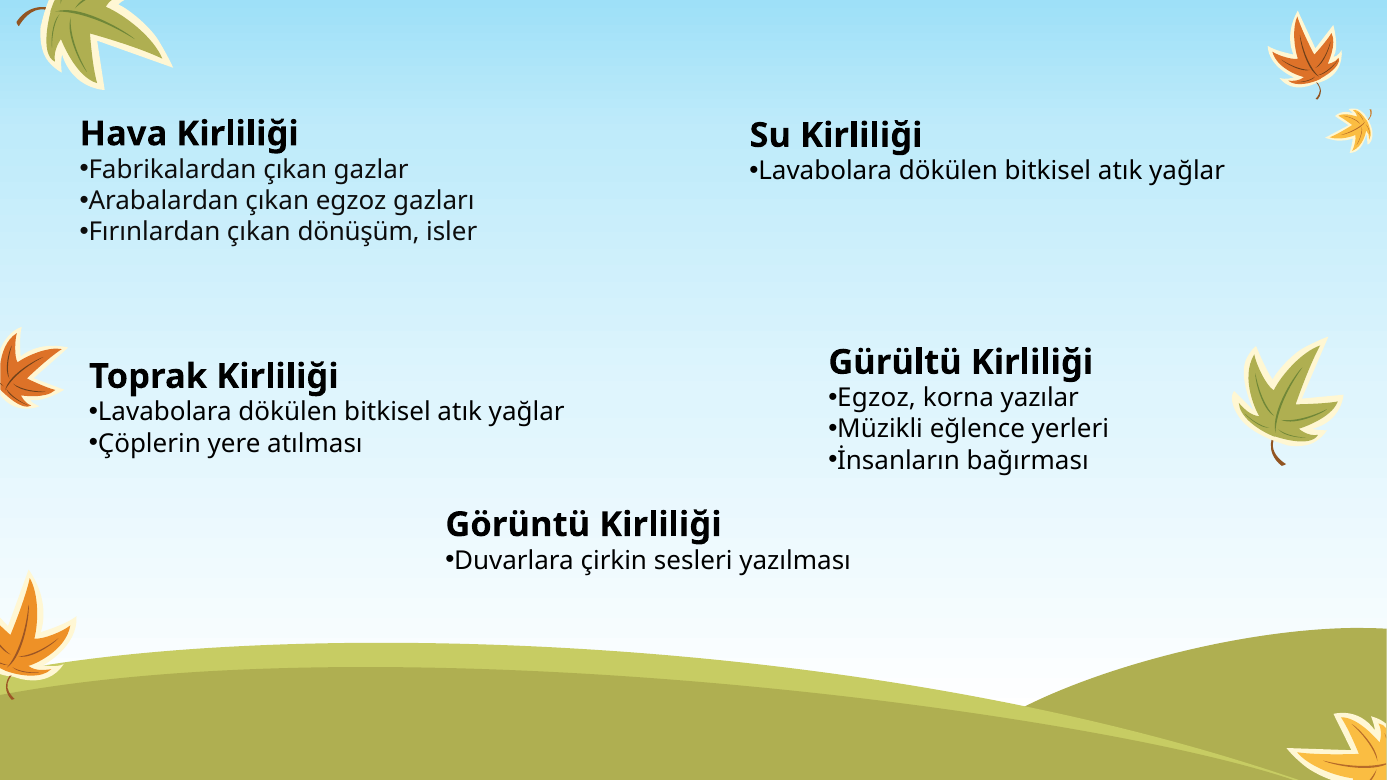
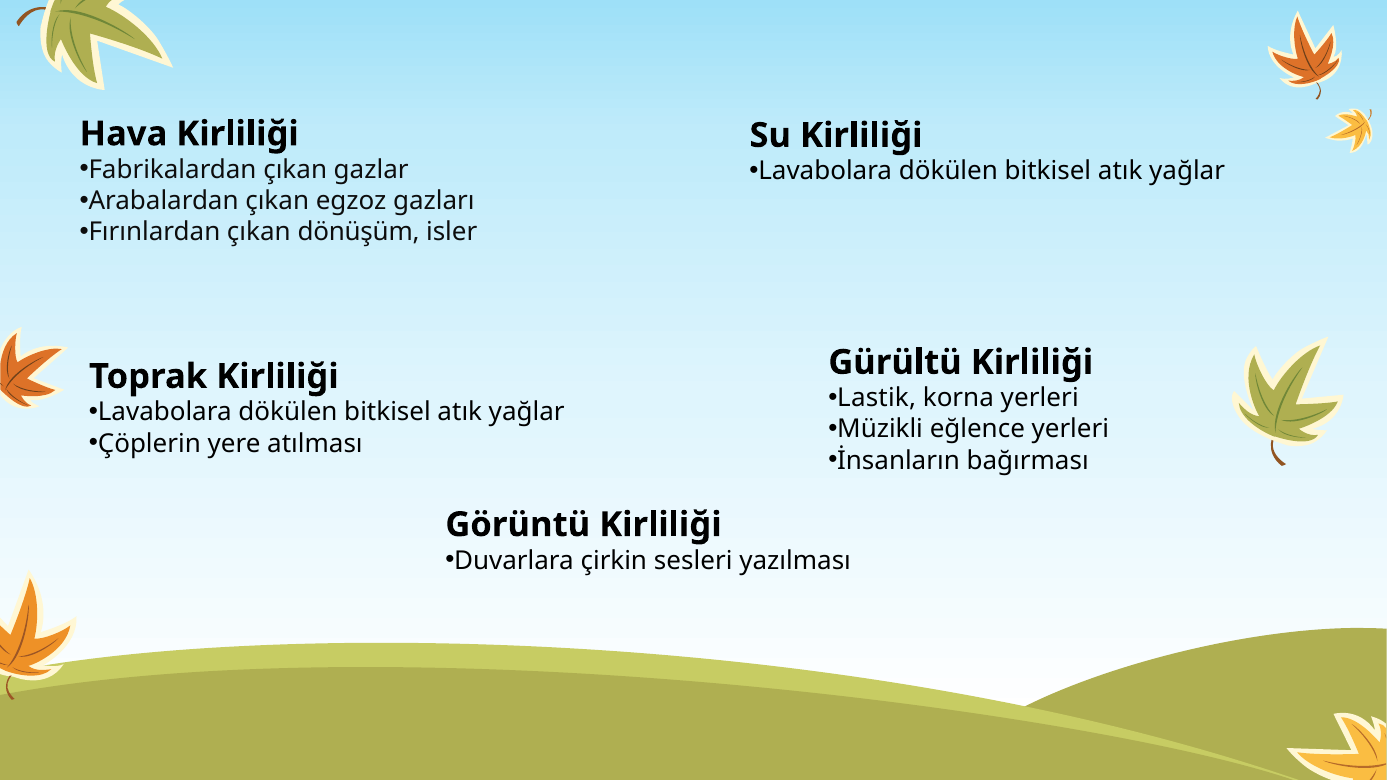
Egzoz: Egzoz -> Lastik (877, 398)
korna yazılar: yazılar -> yerleri (1040, 398)
